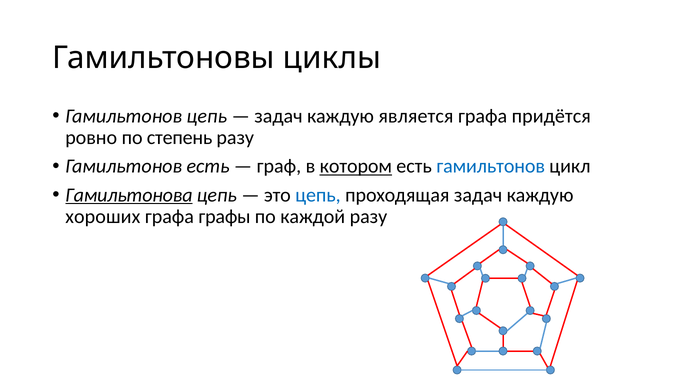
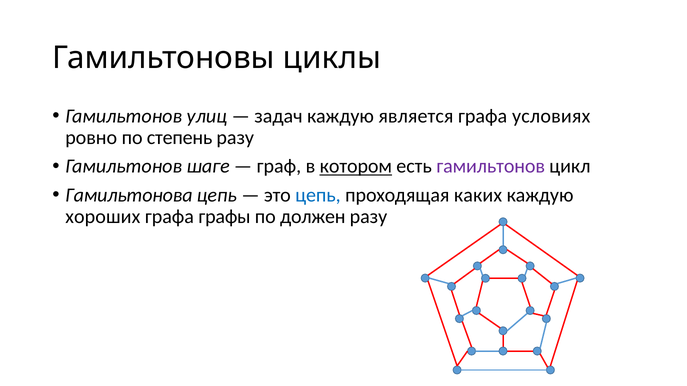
Гамильтонов цепь: цепь -> улиц (207, 116)
придётся: придётся -> условиях (551, 116)
Гамильтонов есть: есть -> шаге (208, 166)
гамильтонов colour: blue -> purple (491, 166)
Гамильтонова underline: present -> none (129, 195)
проходящая задач: задач -> каких (478, 195)
каждой: каждой -> должен (313, 217)
